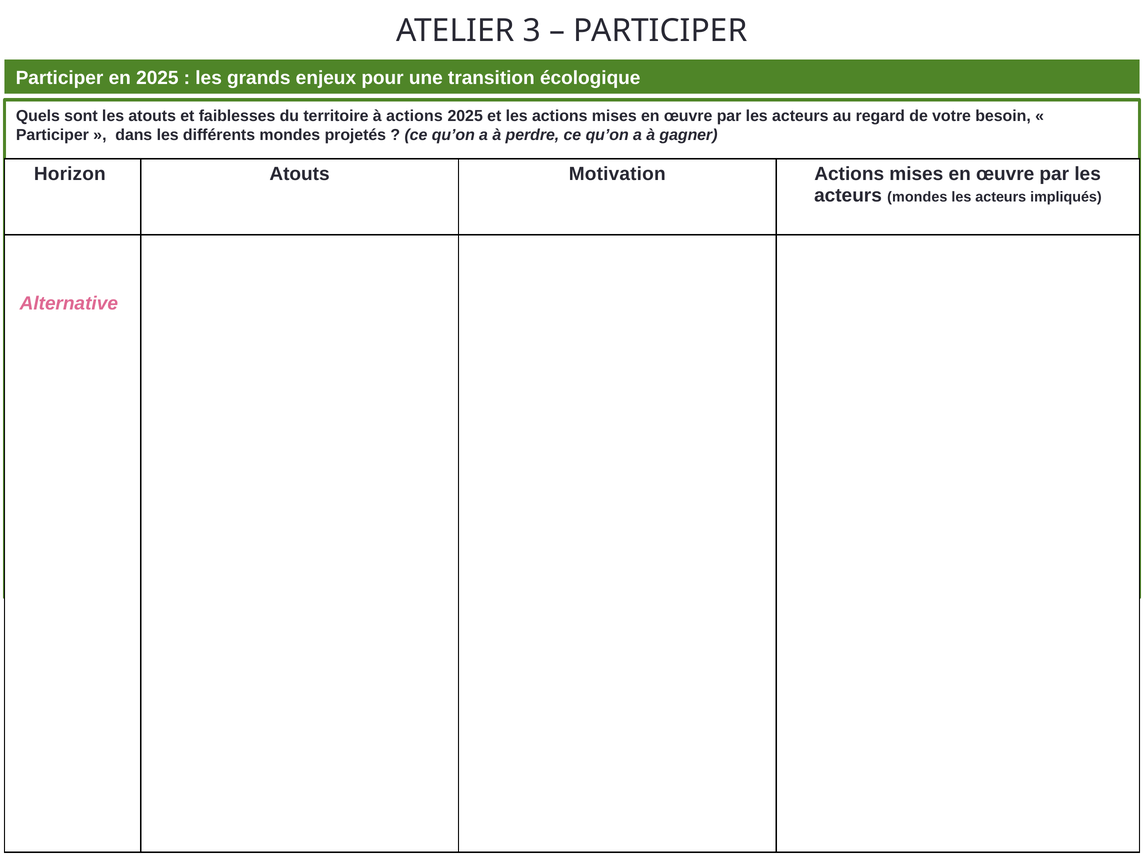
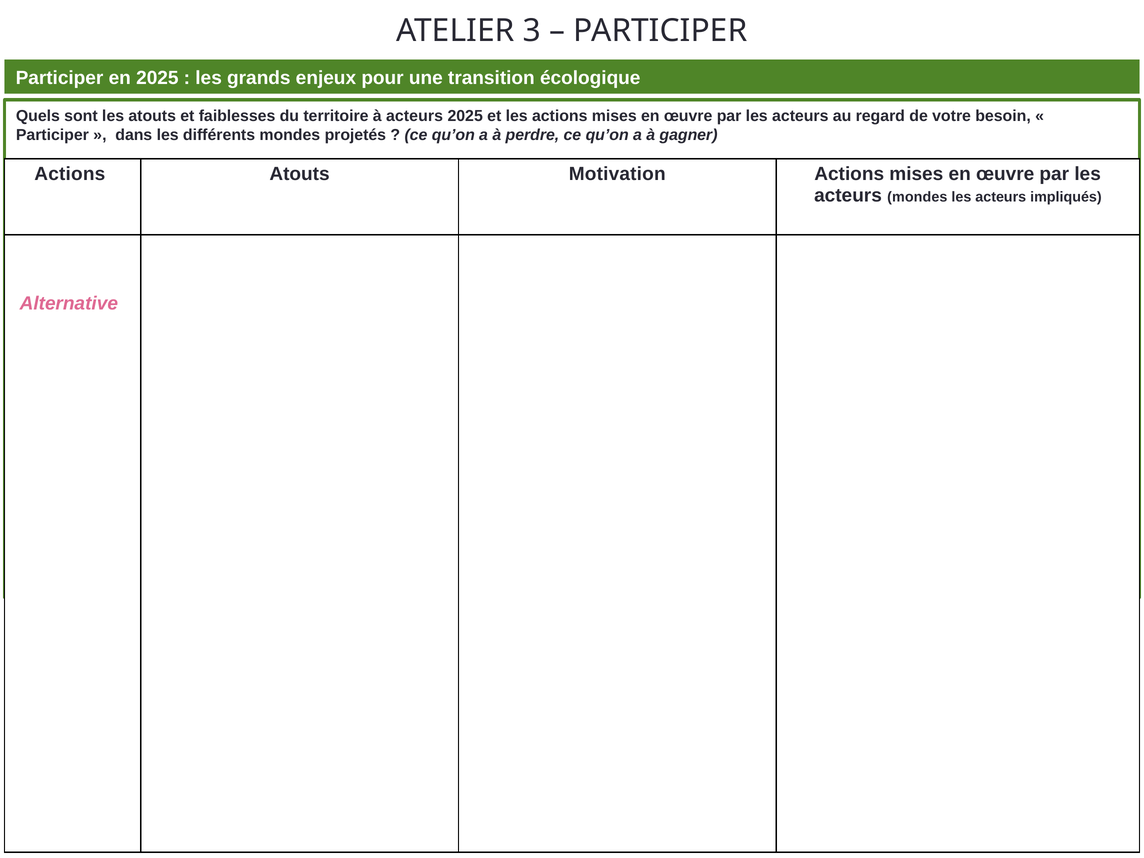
à actions: actions -> acteurs (415, 116)
Horizon: Horizon -> Actions (70, 174)
